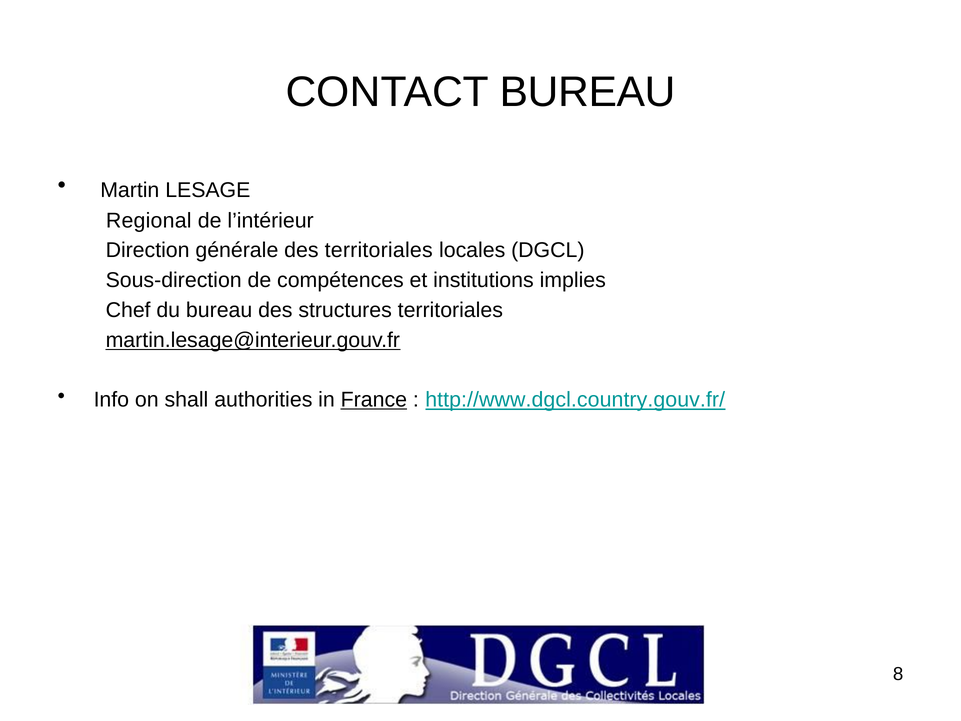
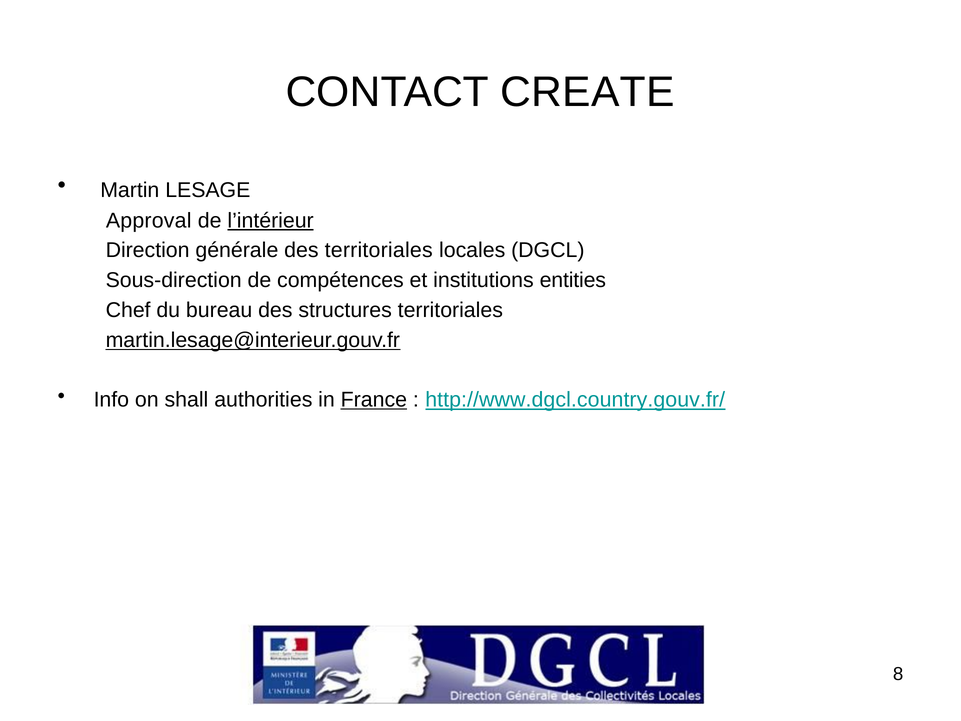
CONTACT BUREAU: BUREAU -> CREATE (587, 92)
Regional: Regional -> Approval (149, 220)
l’intérieur underline: none -> present (271, 220)
implies: implies -> entities (573, 280)
